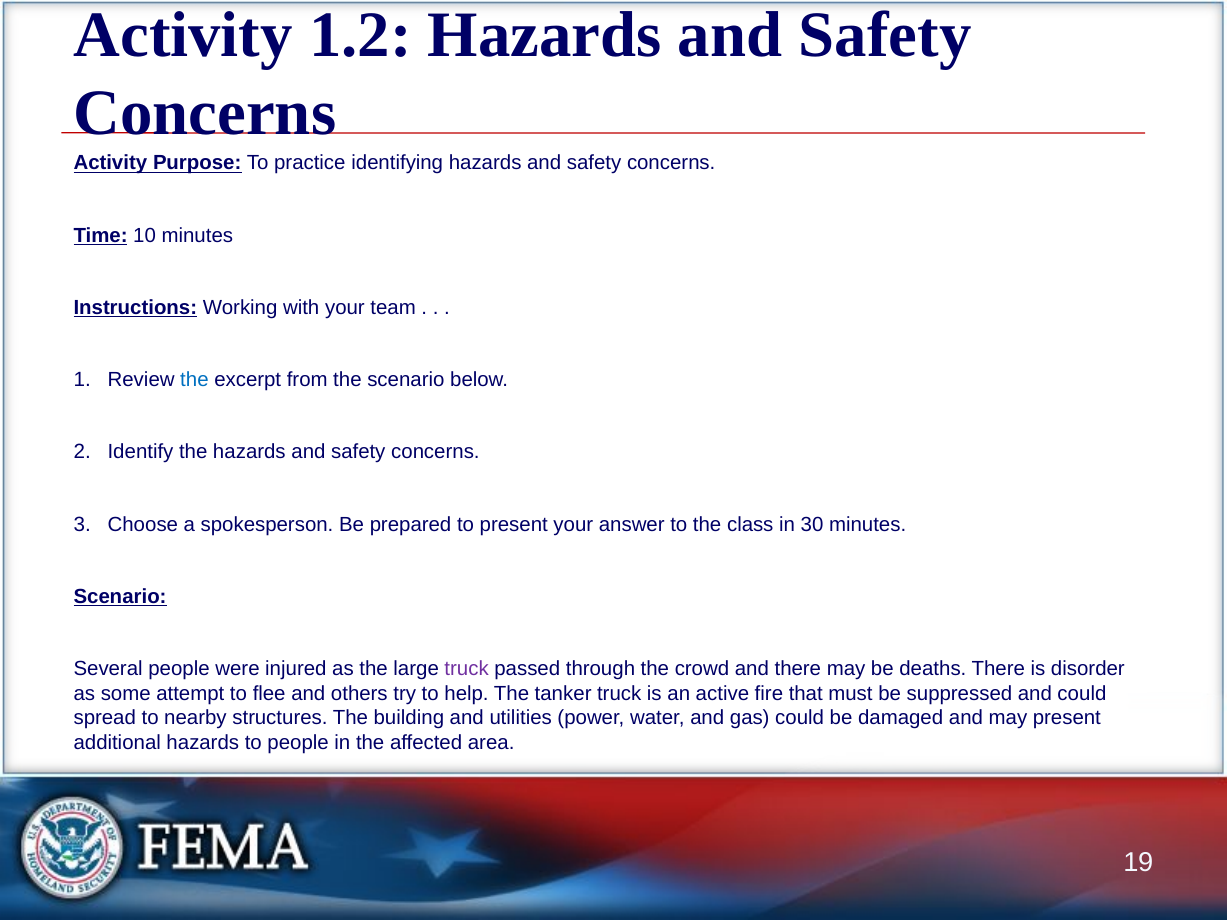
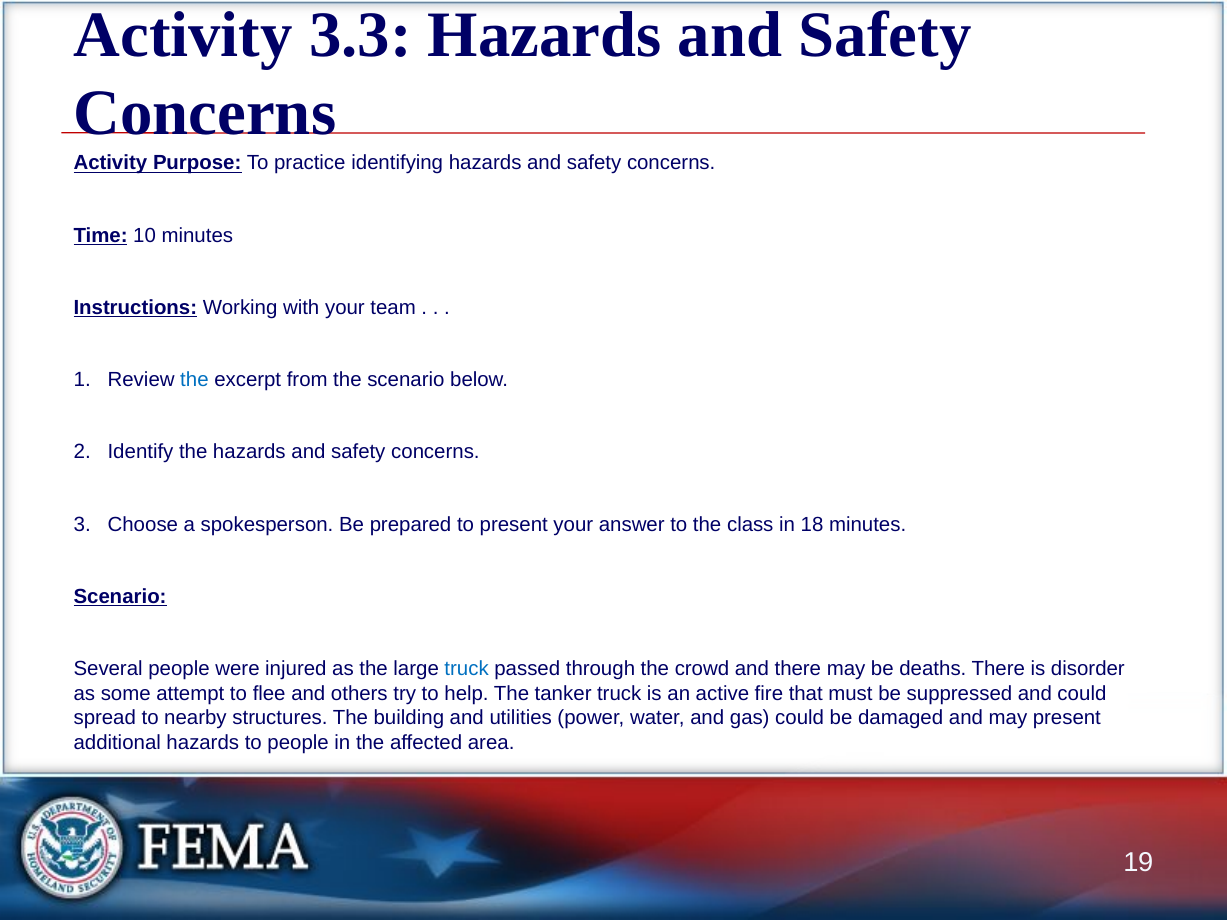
1.2: 1.2 -> 3.3 (360, 35)
30: 30 -> 18 (812, 525)
truck colour: purple -> blue (467, 669)
